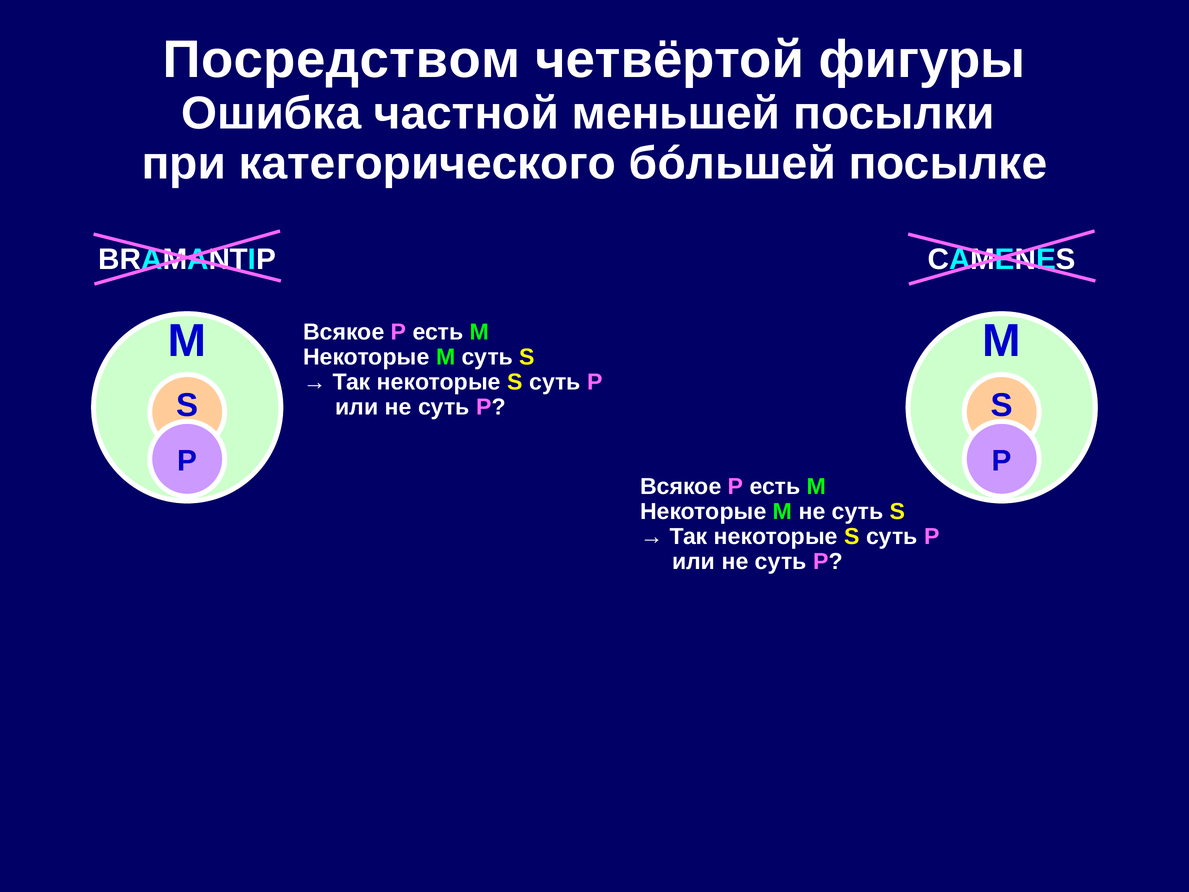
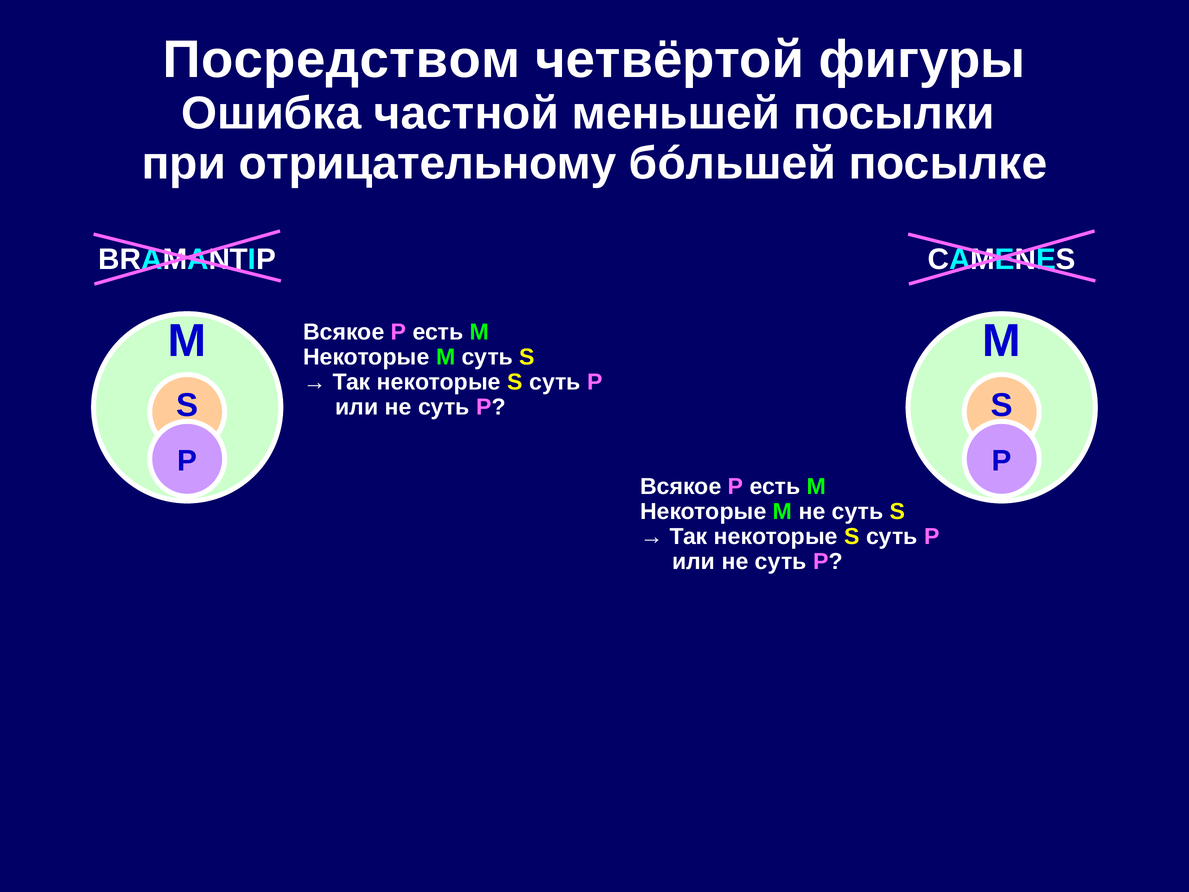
категорического: категорического -> отрицательному (428, 163)
